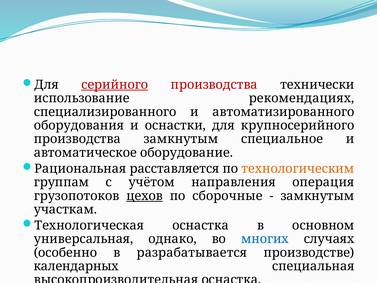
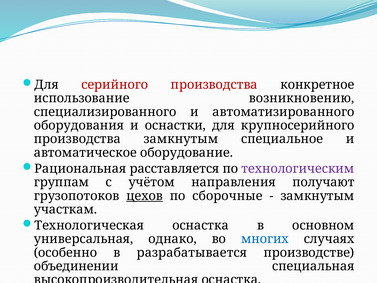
серийного underline: present -> none (115, 85)
технически: технически -> конкретное (317, 85)
рекомендациях: рекомендациях -> возникновению (302, 98)
технологическим colour: orange -> purple (298, 169)
операция: операция -> получают (323, 182)
календарных: календарных -> объединении (76, 266)
